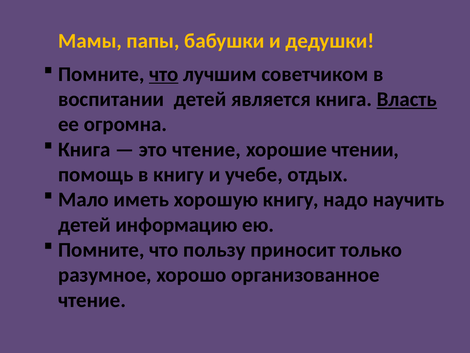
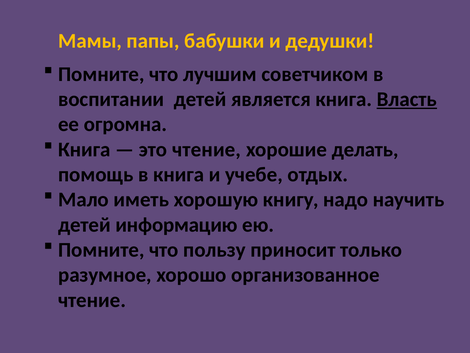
что underline: present -> none (164, 74)
чтении: чтении -> делать (365, 149)
в книгу: книгу -> книга (179, 174)
